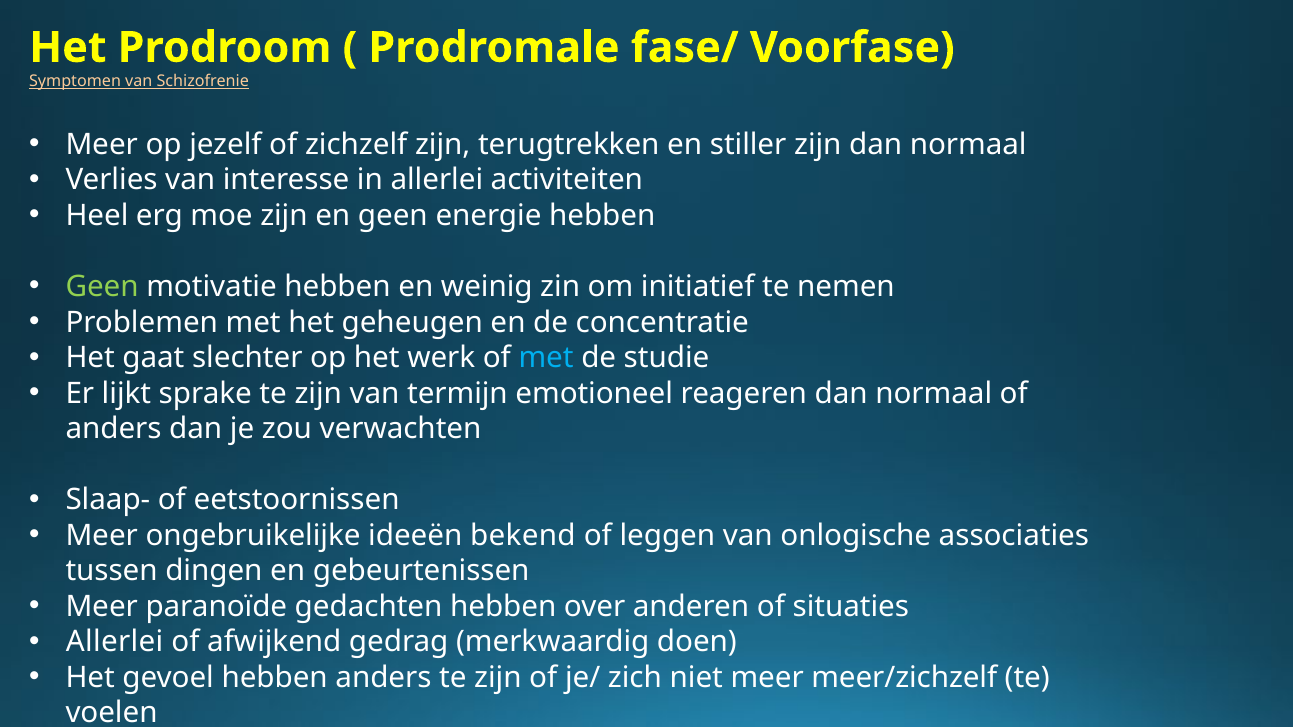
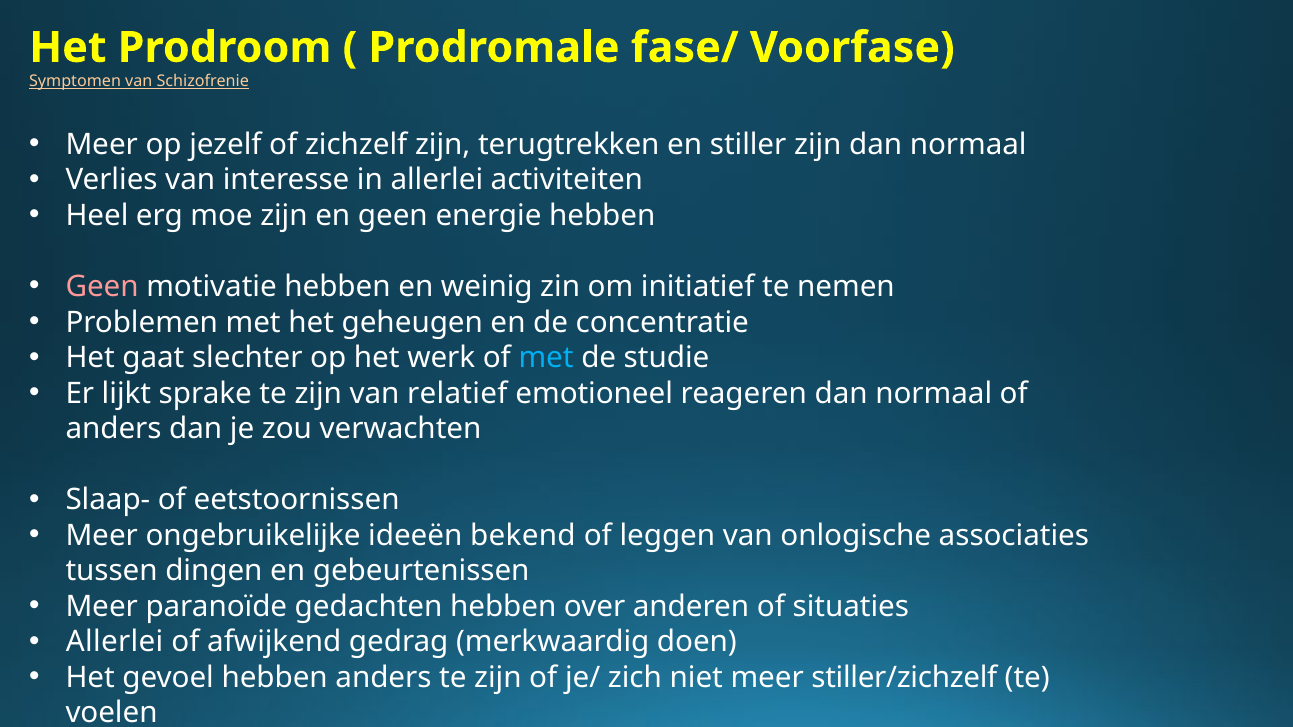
Geen colour: light green -> pink (102, 287)
termijn: termijn -> relatief (457, 394)
meer/zichzelf: meer/zichzelf -> stiller/zichzelf (904, 678)
